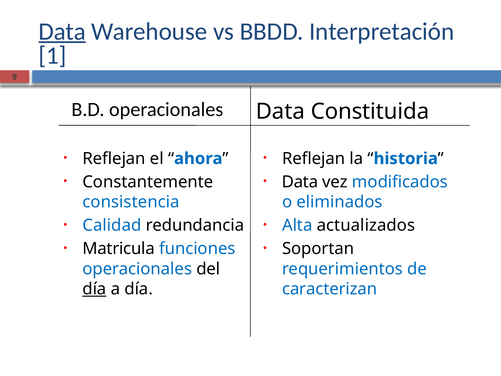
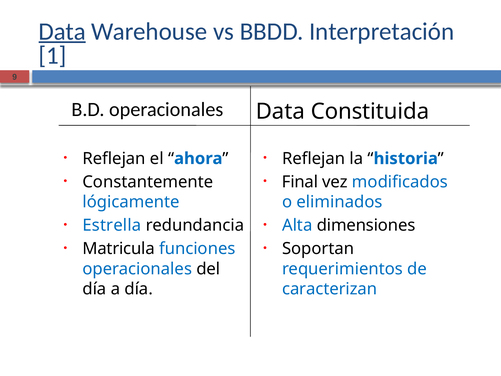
Data: Data -> Final (300, 182)
consistencia: consistencia -> lógicamente (131, 202)
Calidad: Calidad -> Estrella (112, 225)
actualizados: actualizados -> dimensiones (366, 225)
día underline: present -> none (94, 289)
